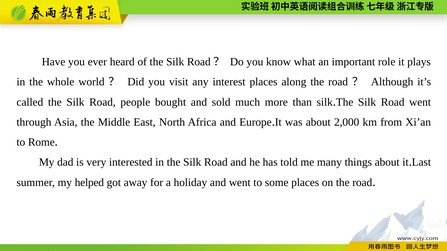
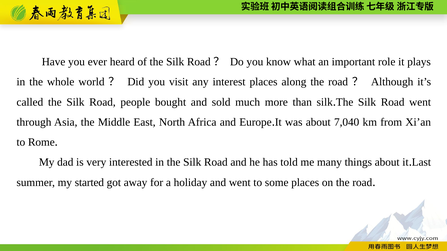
2,000: 2,000 -> 7,040 (347, 122)
helped: helped -> started (89, 183)
